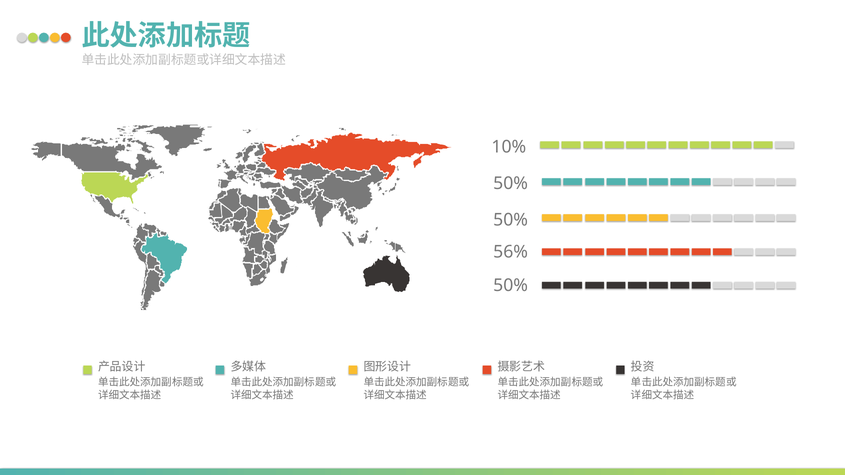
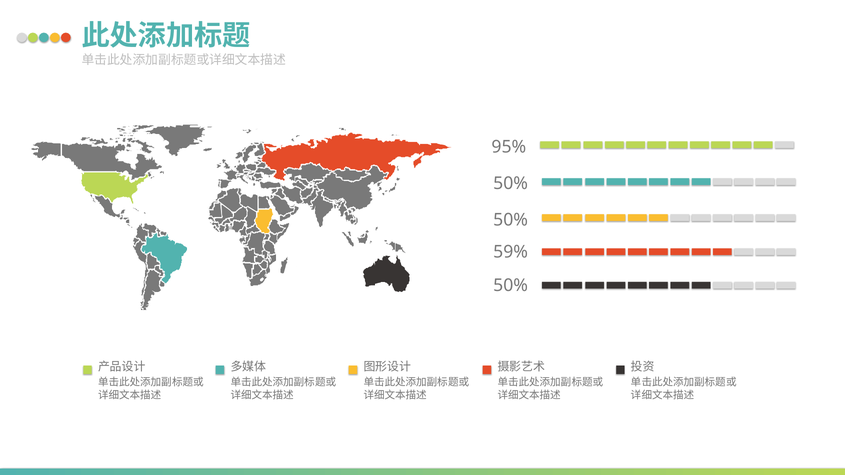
10%: 10% -> 95% (509, 147)
56%: 56% -> 59% (511, 252)
